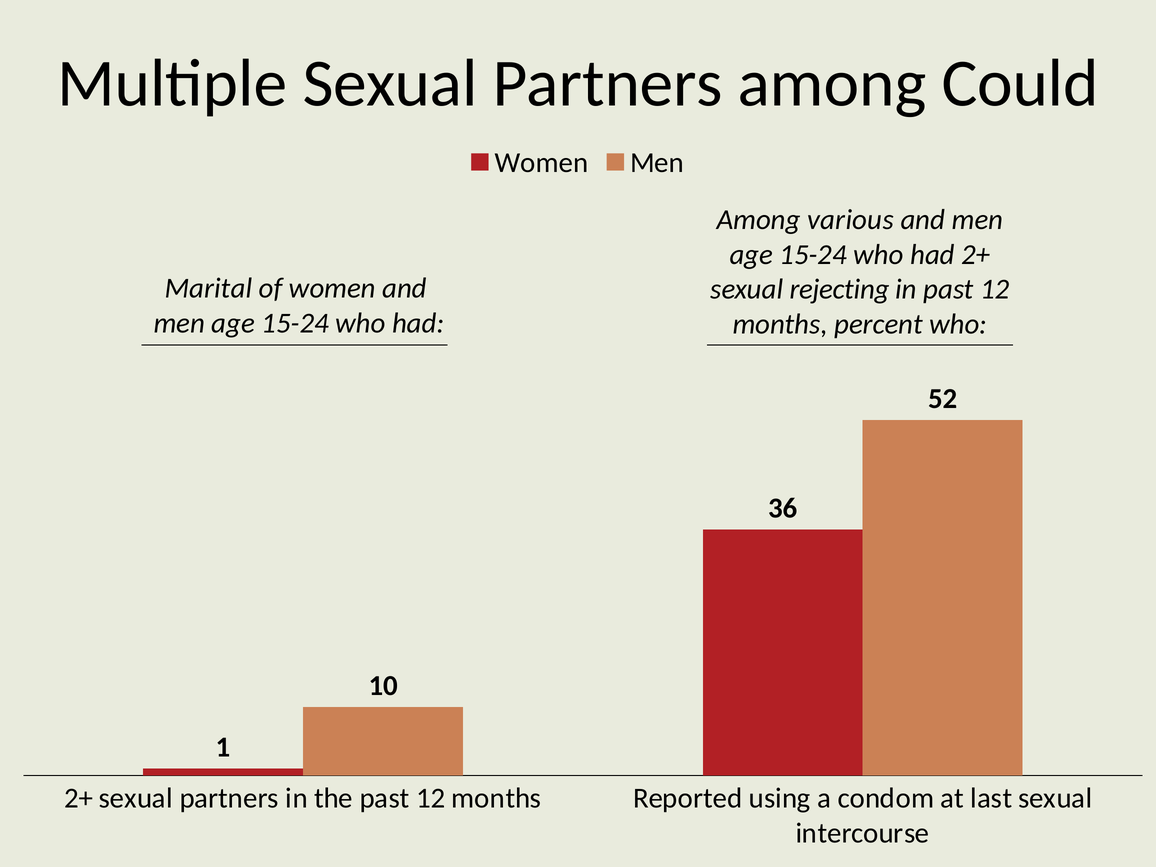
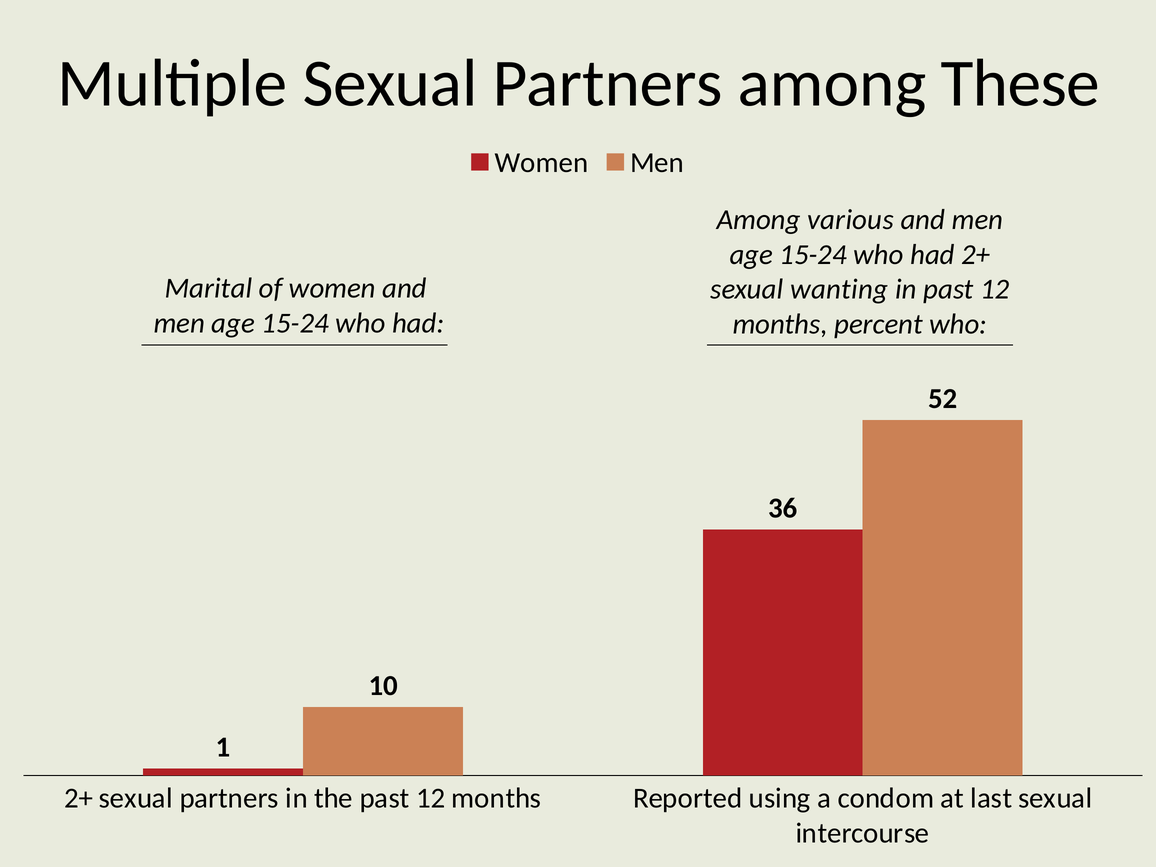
Could: Could -> These (1020, 83)
rejecting: rejecting -> wanting (839, 289)
